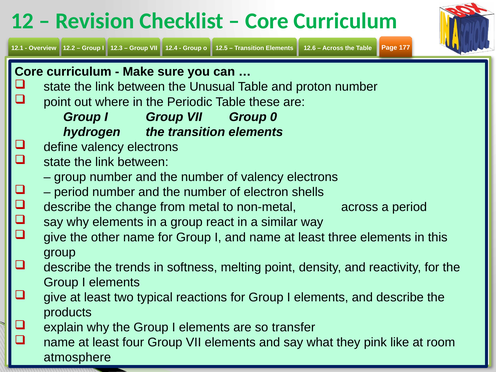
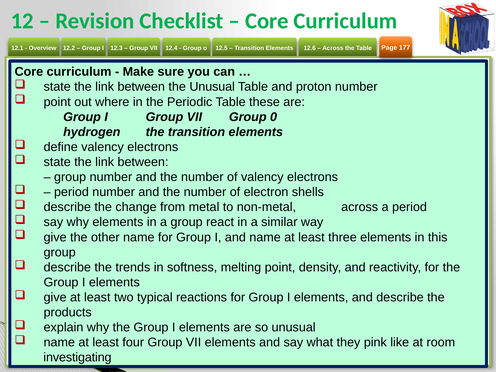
so transfer: transfer -> unusual (294, 327)
atmosphere: atmosphere -> investigating (77, 358)
